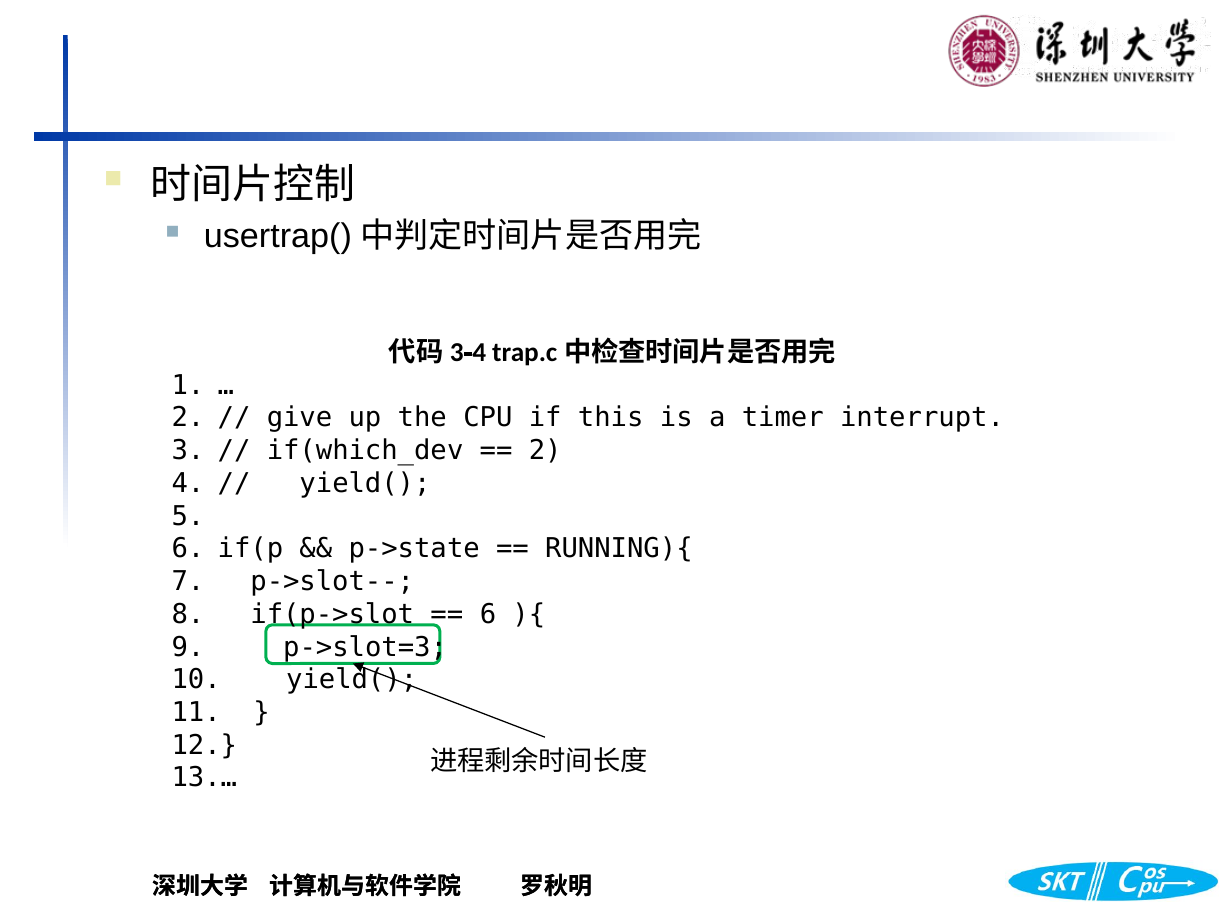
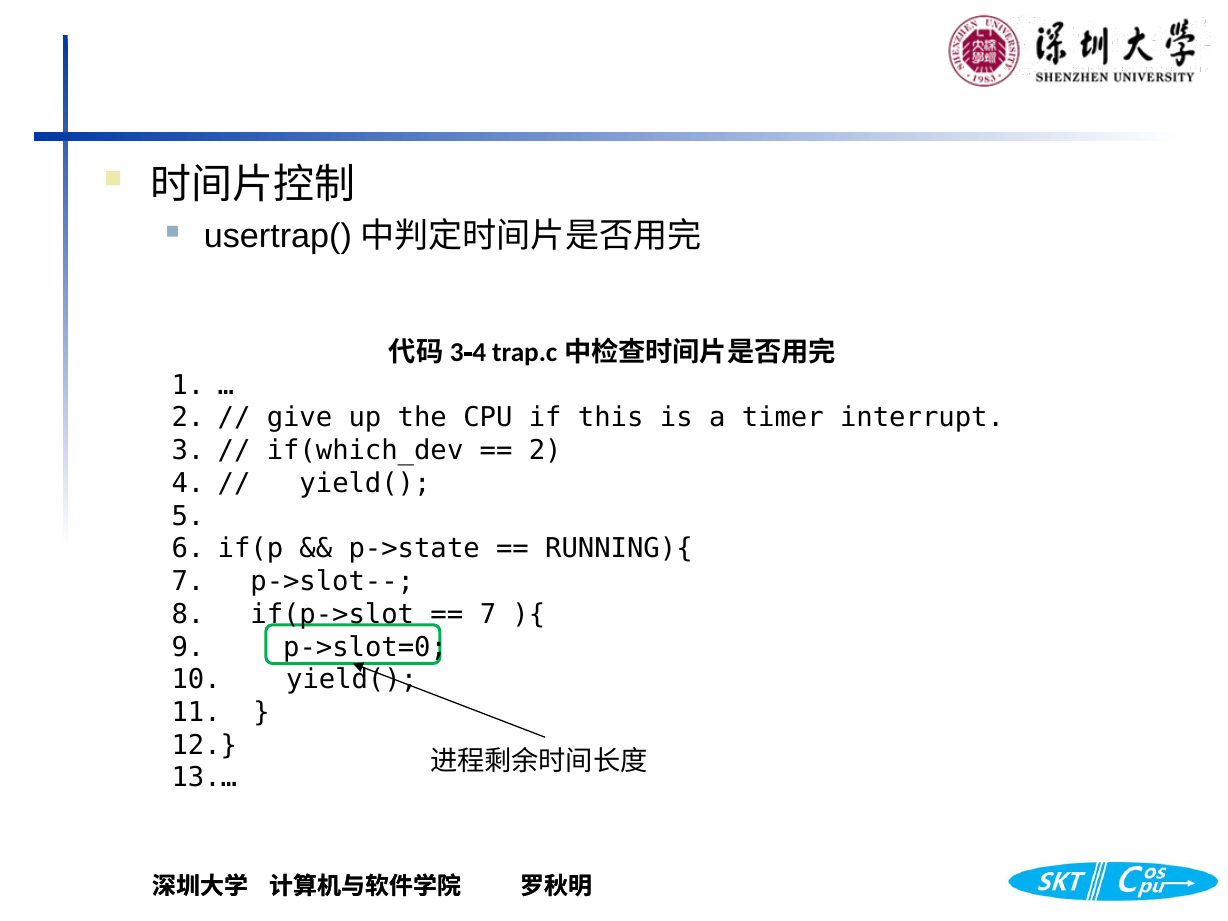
6: 6 -> 7 (488, 614)
p->slot=3: p->slot=3 -> p->slot=0 (365, 647)
